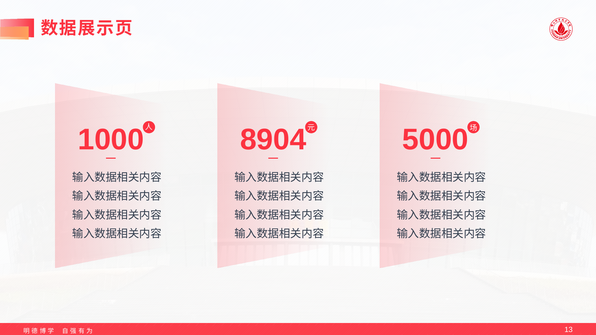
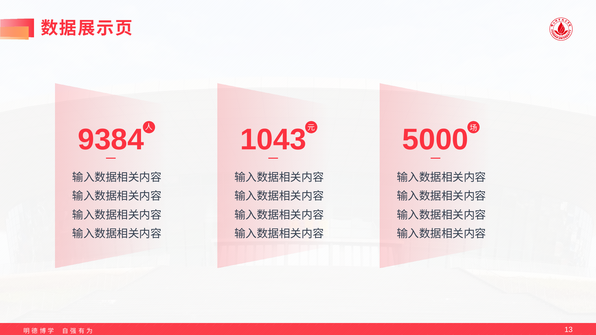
1000: 1000 -> 9384 (111, 140)
8904: 8904 -> 1043 (273, 140)
